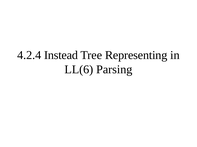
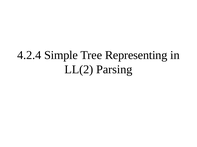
Instead: Instead -> Simple (61, 55)
LL(6: LL(6 -> LL(2 (79, 70)
